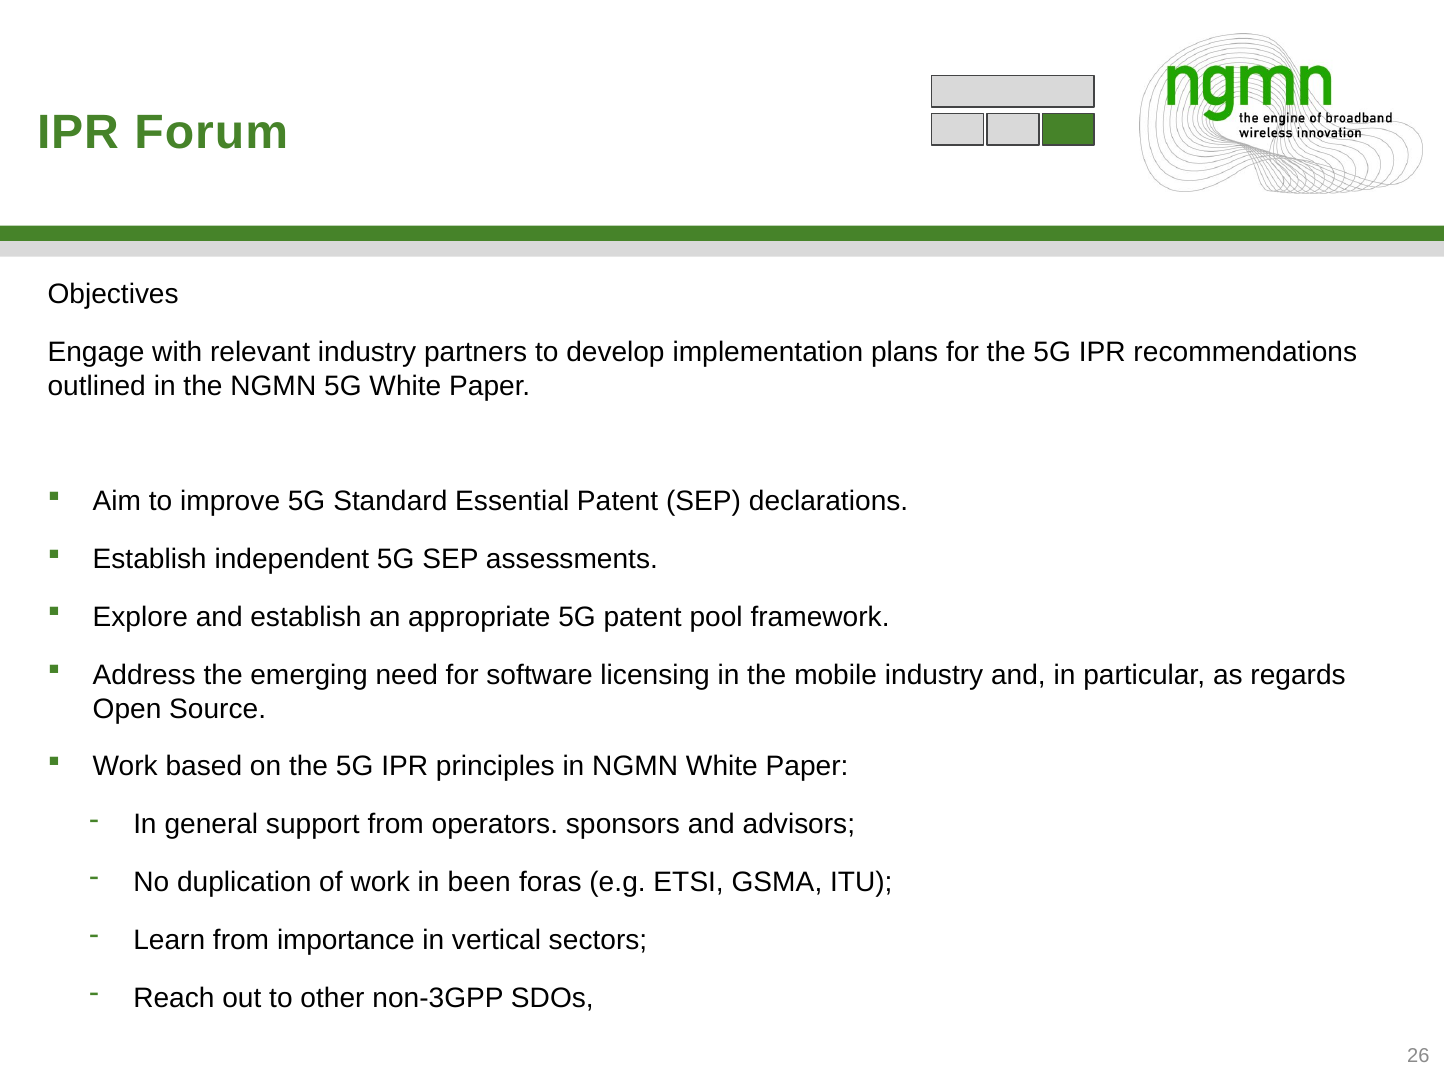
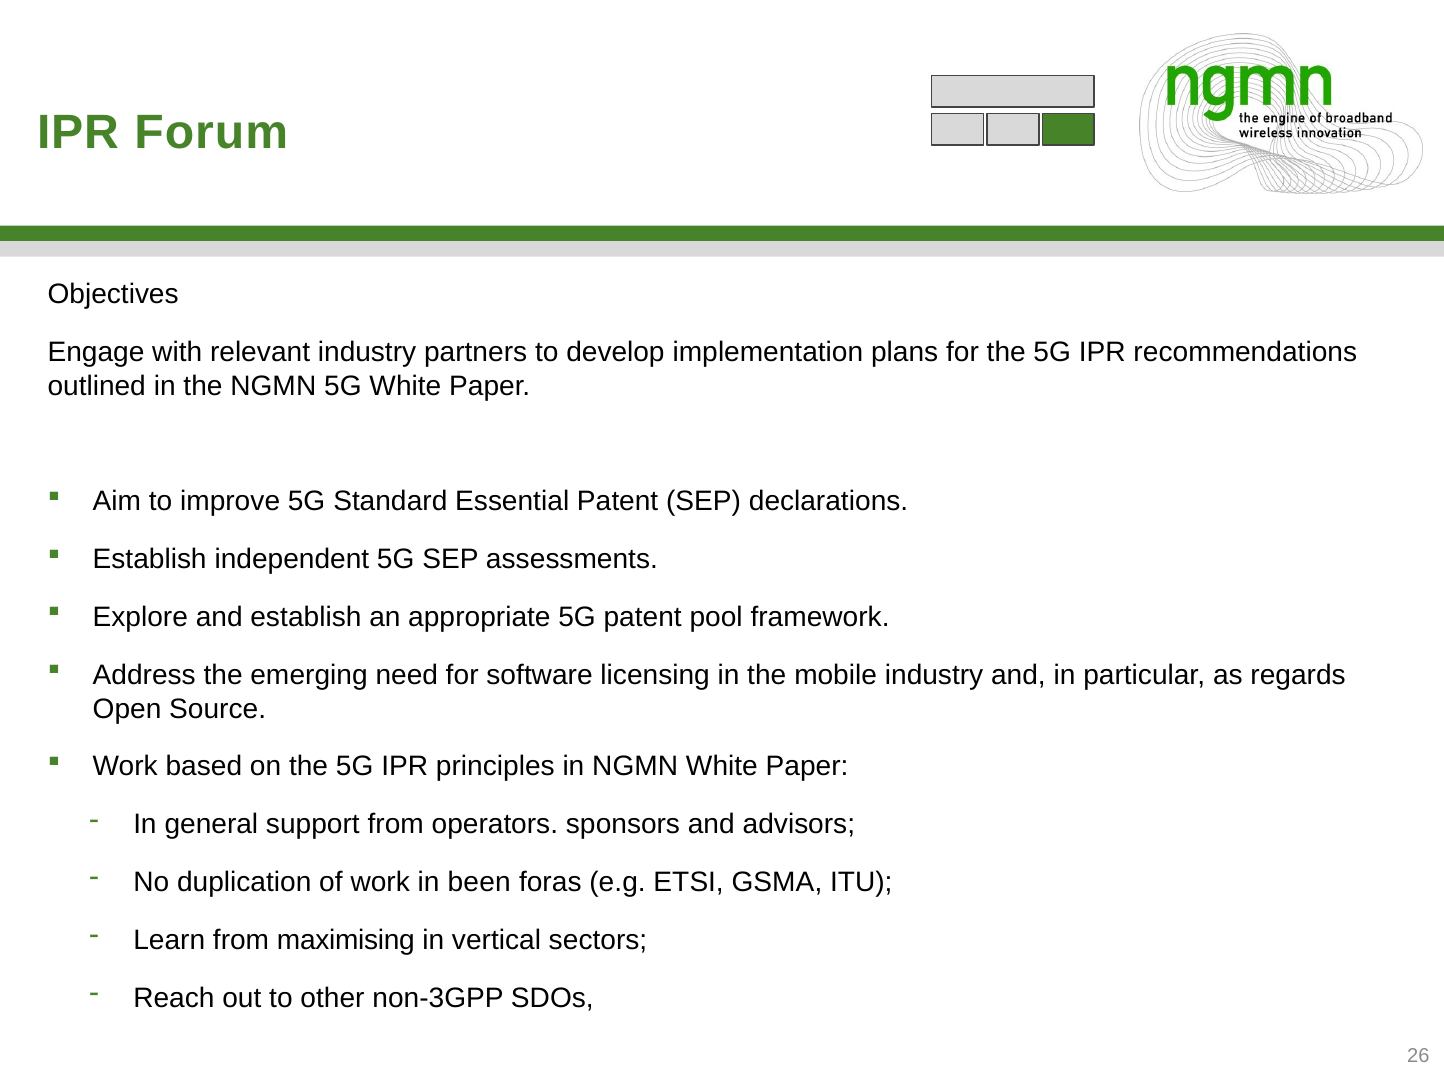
importance: importance -> maximising (346, 940)
